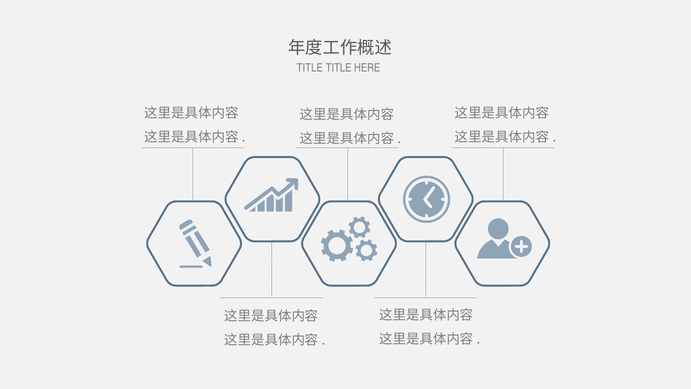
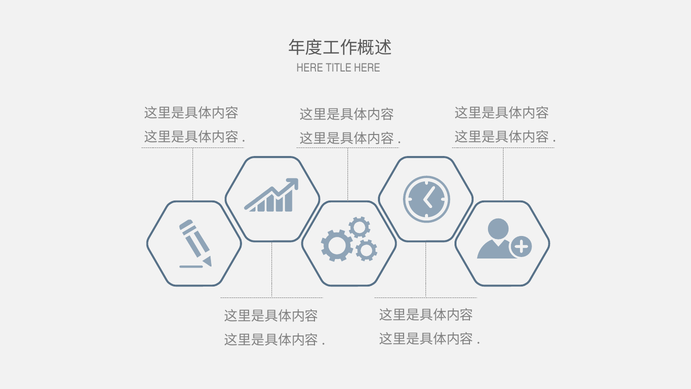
TITLE: TITLE -> HERE (310, 68)
